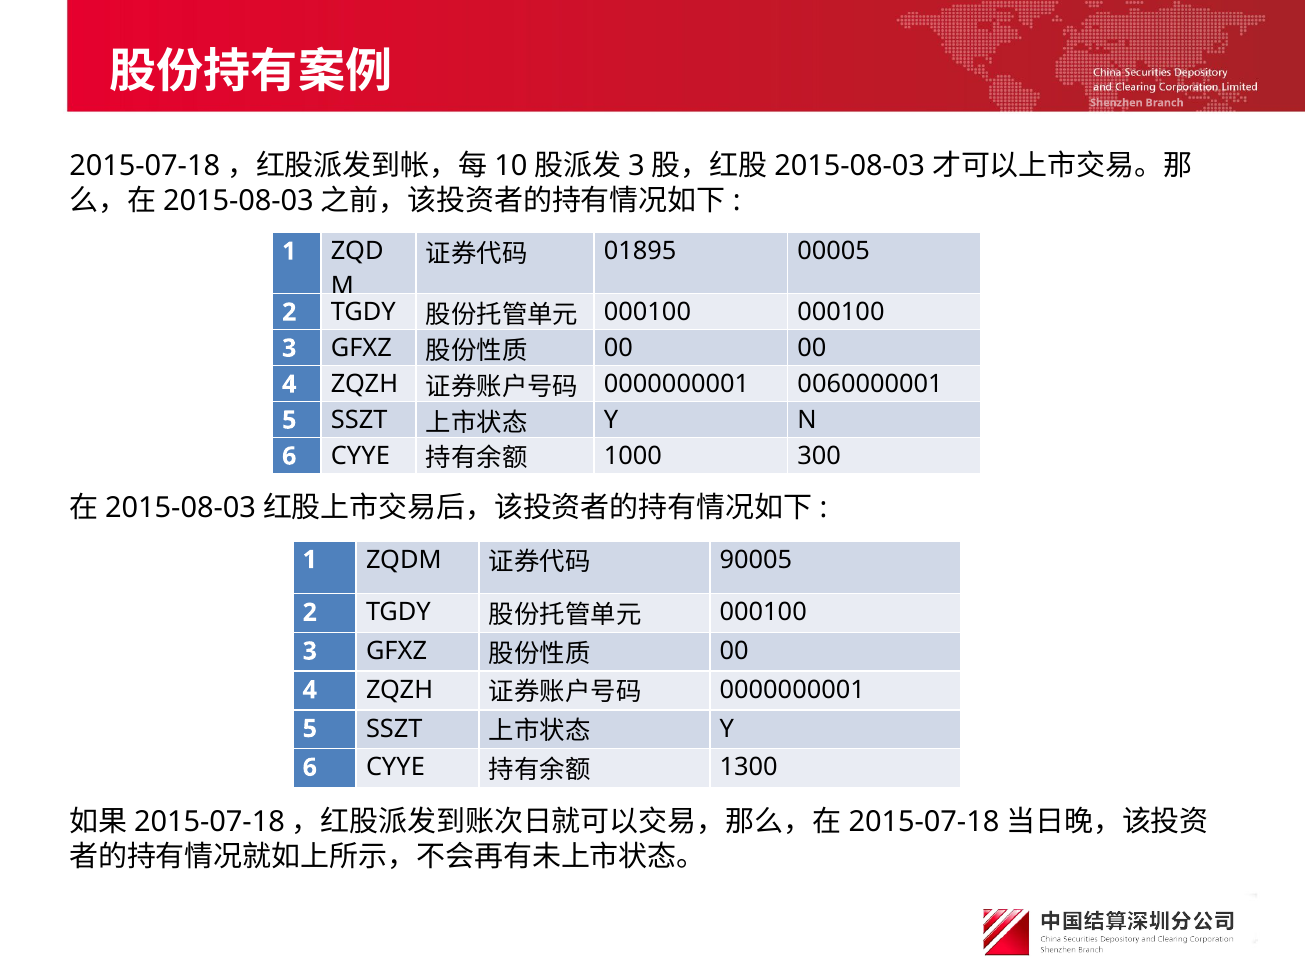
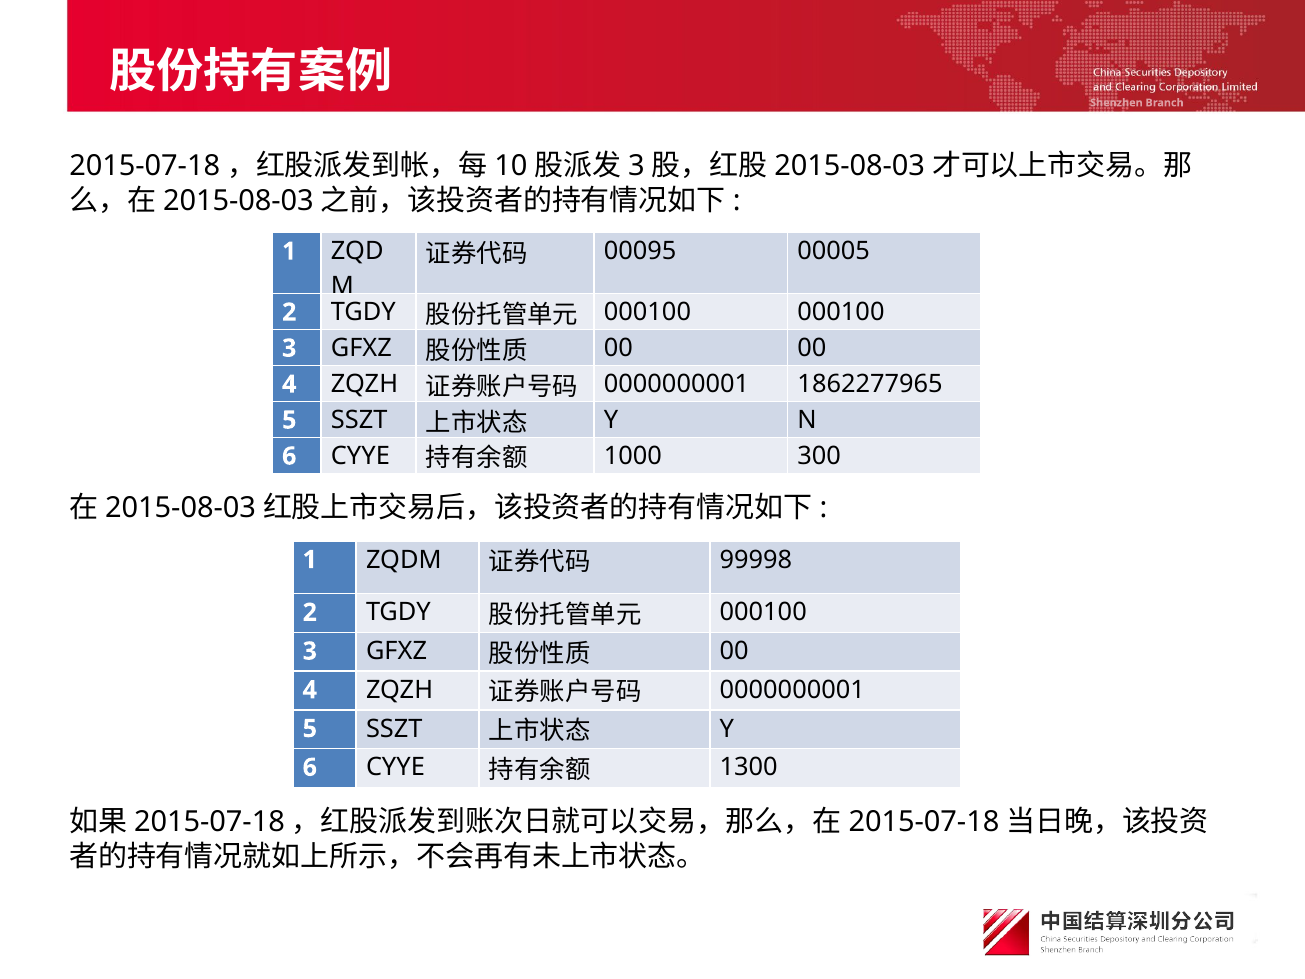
01895: 01895 -> 00095 (640, 251)
0060000001: 0060000001 -> 1862277965 (870, 384)
90005: 90005 -> 99998 (756, 560)
